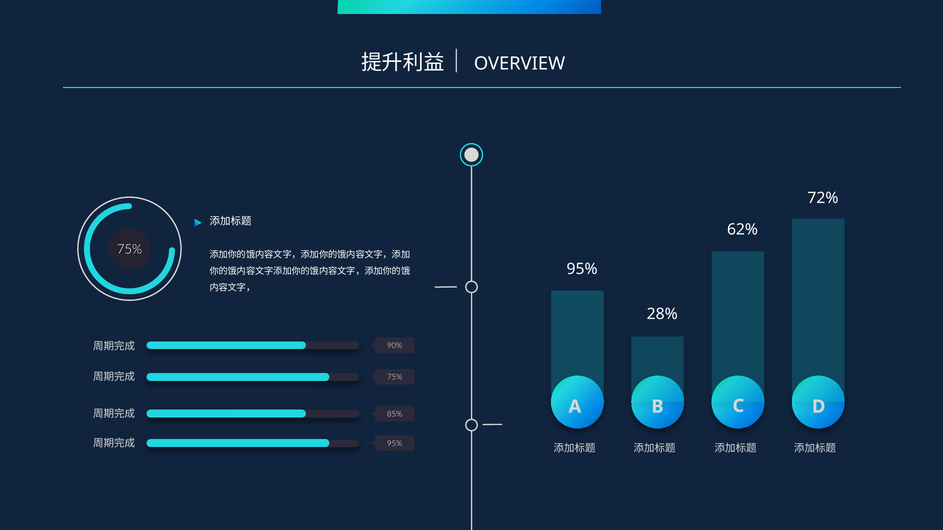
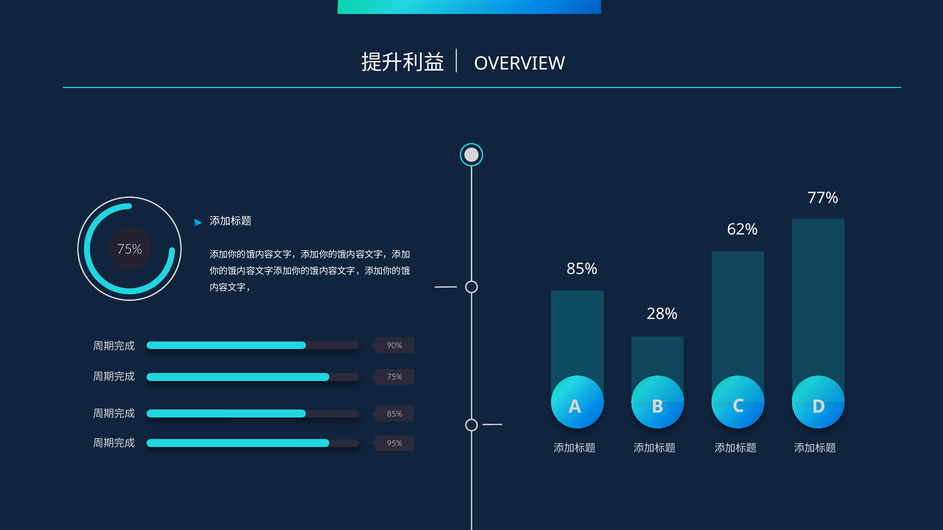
72%: 72% -> 77% (823, 198)
95%: 95% -> 85% (582, 269)
